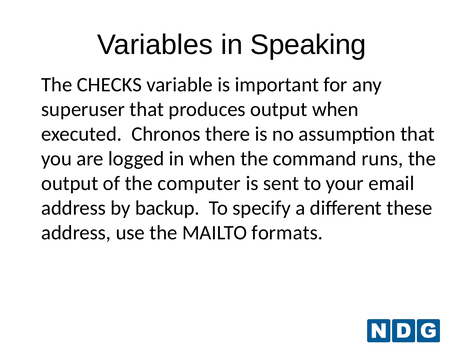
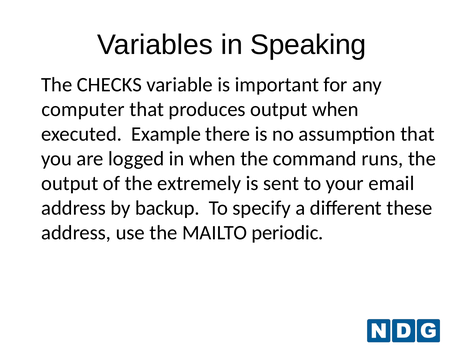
superuser: superuser -> computer (83, 109)
Chronos: Chronos -> Example (166, 134)
computer: computer -> extremely (199, 183)
formats: formats -> periodic (288, 233)
